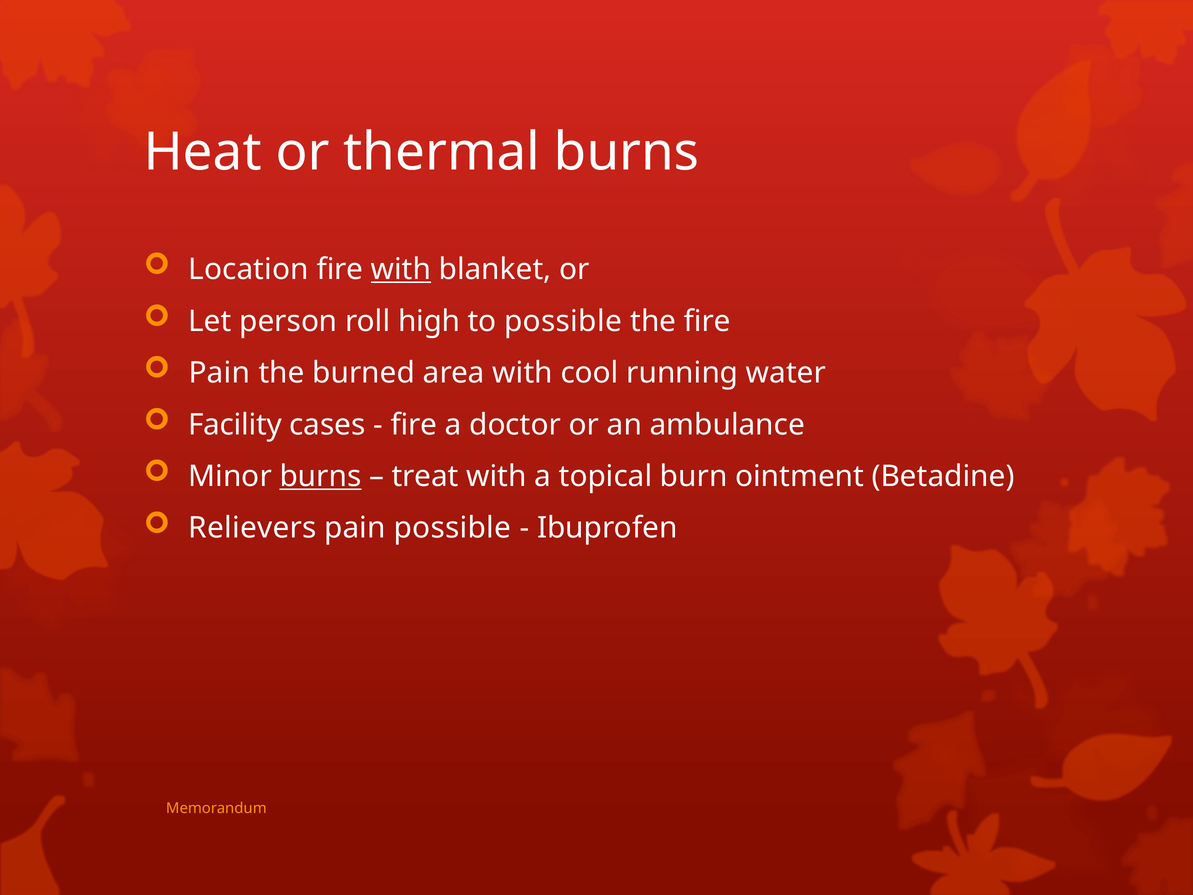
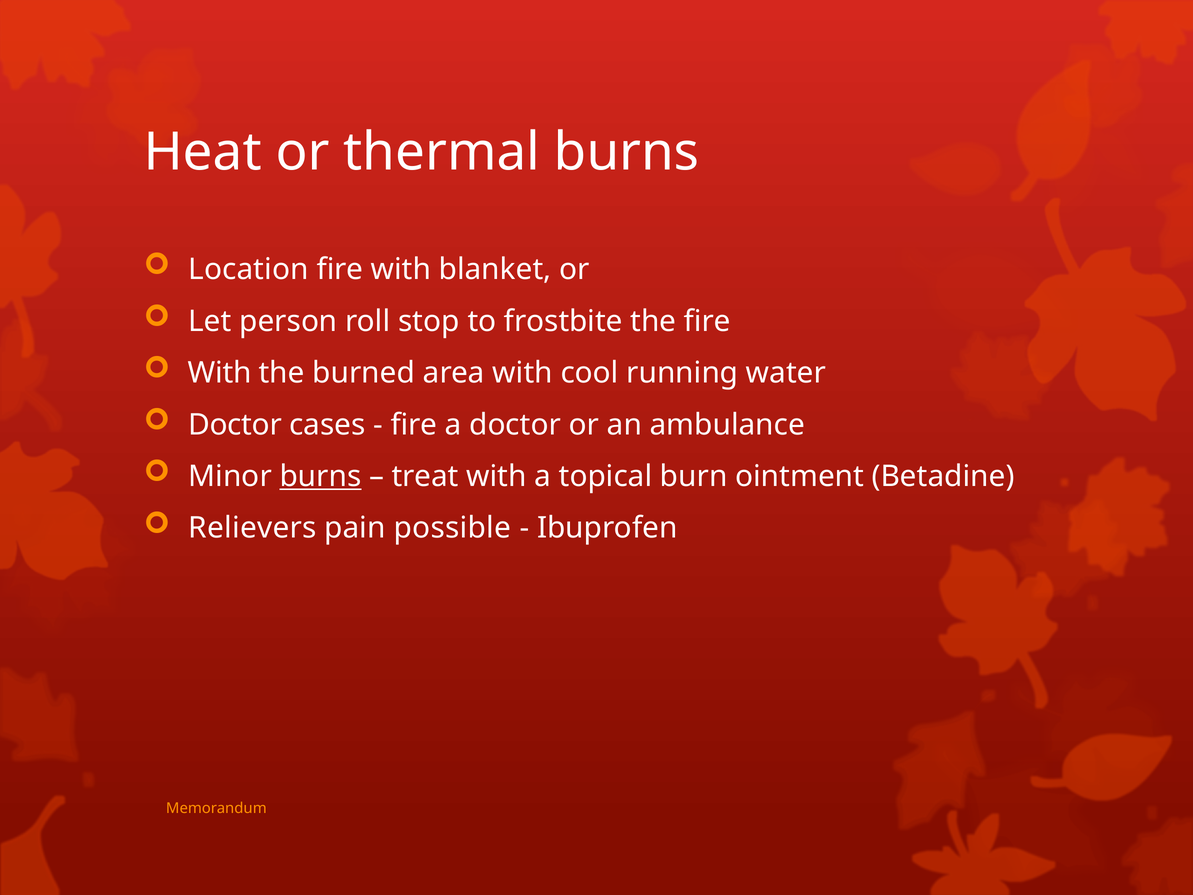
with underline: present -> none (401, 269)
high: high -> stop (429, 321)
to possible: possible -> frostbite (563, 321)
Pain: Pain -> With (220, 373)
Facility: Facility -> Doctor (235, 425)
